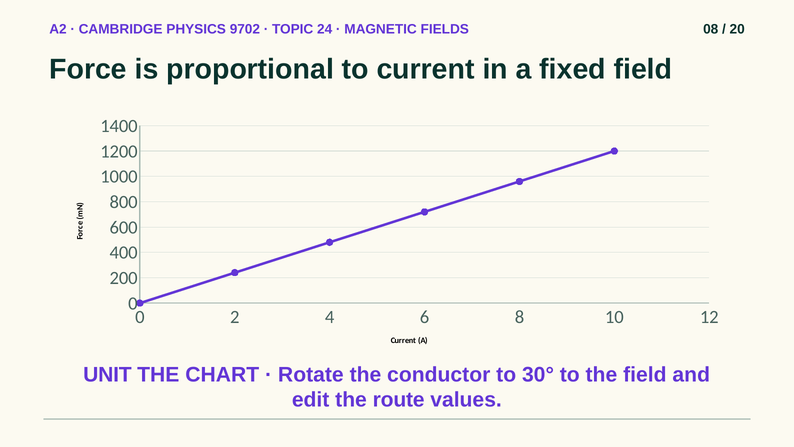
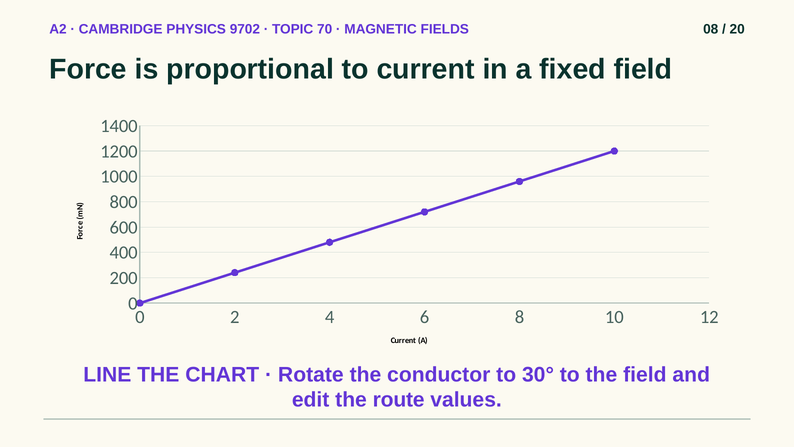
24: 24 -> 70 (325, 29)
UNIT: UNIT -> LINE (107, 374)
